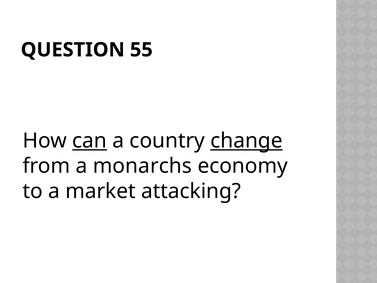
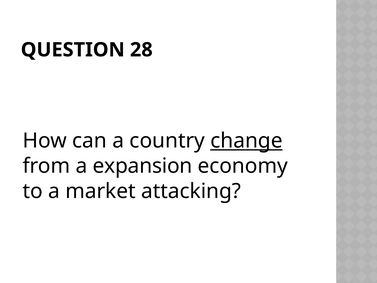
55: 55 -> 28 (141, 50)
can underline: present -> none (90, 141)
monarchs: monarchs -> expansion (143, 166)
